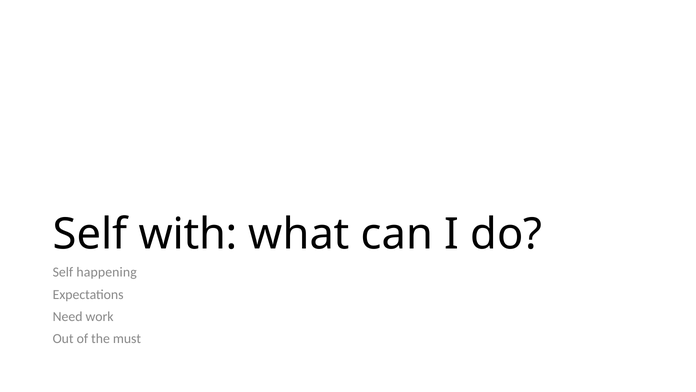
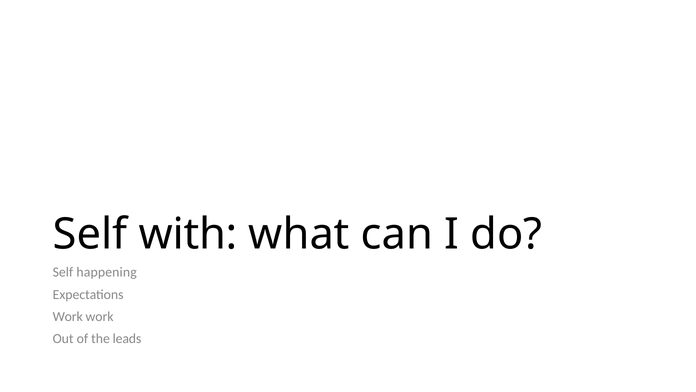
Need: Need -> Work (68, 316)
must: must -> leads (127, 338)
